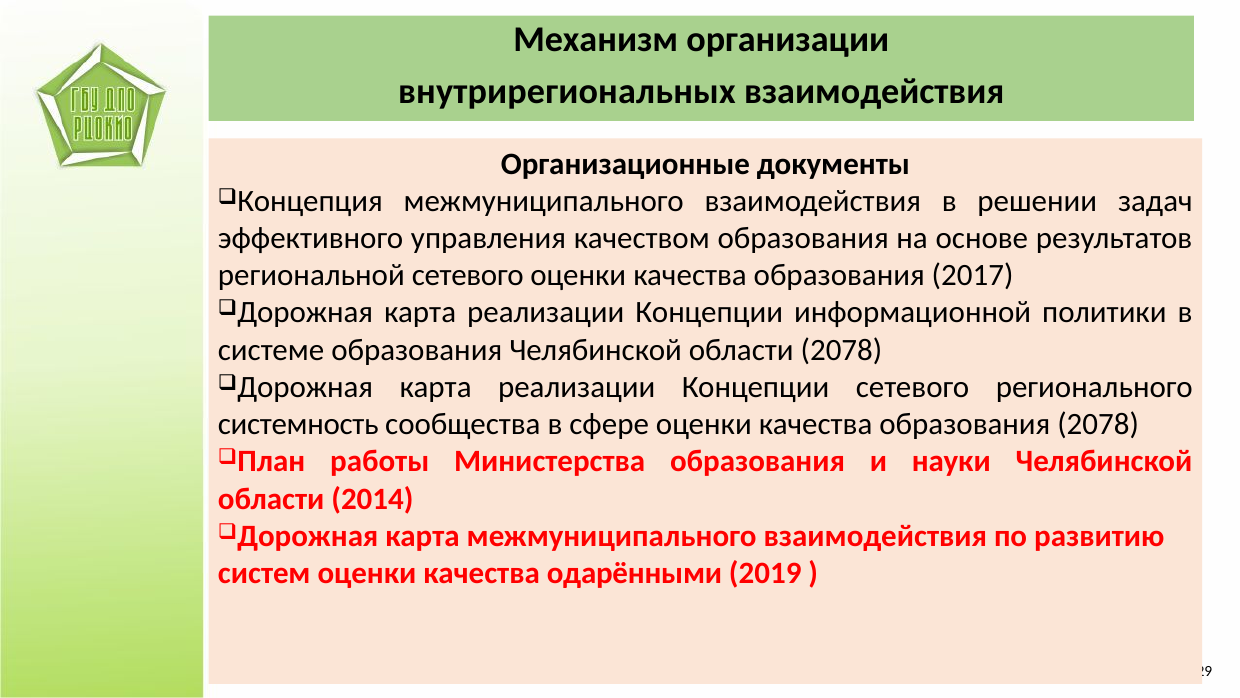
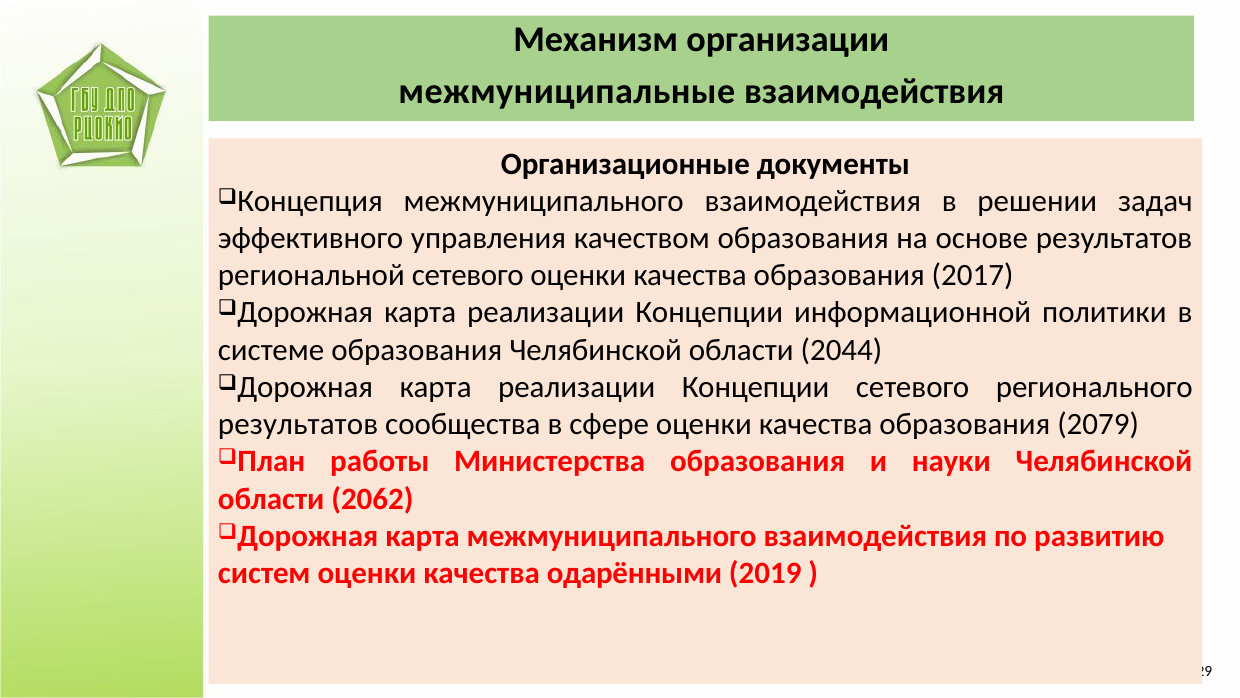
внутрирегиональных: внутрирегиональных -> межмуниципальные (567, 92)
области 2078: 2078 -> 2044 (841, 350)
системность: системность -> результатов (298, 424)
образования 2078: 2078 -> 2079 (1098, 424)
2014: 2014 -> 2062 (372, 499)
